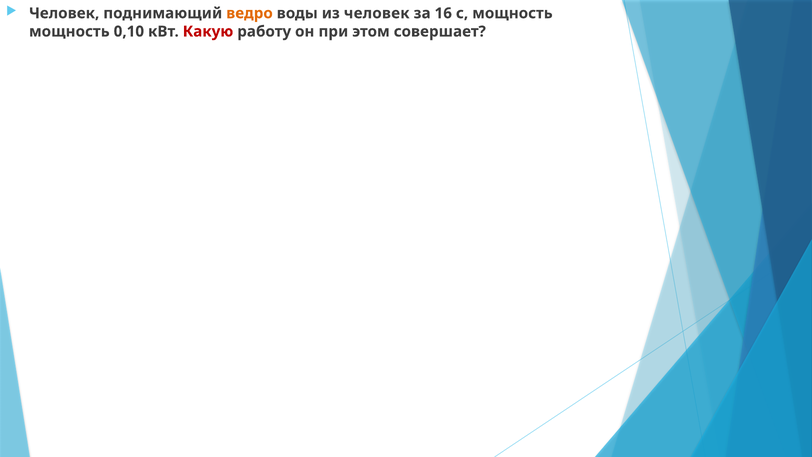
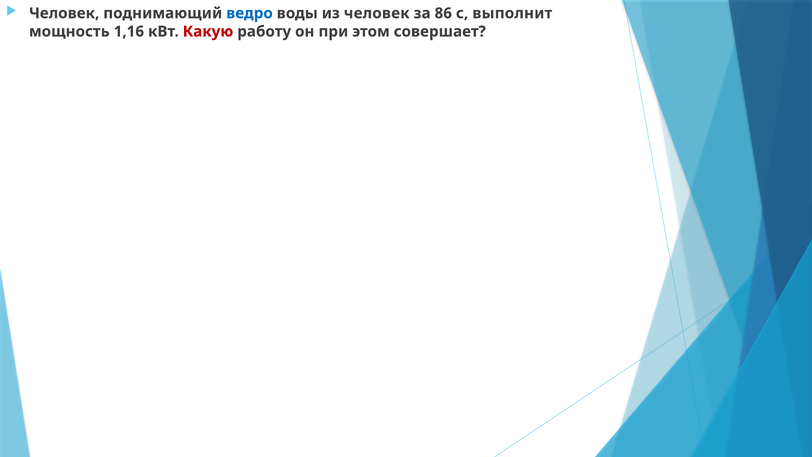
ведро colour: orange -> blue (249, 13)
16: 16 -> 86 (443, 13)
с мощность: мощность -> выполнит (512, 13)
0,10: 0,10 -> 1,16 (129, 32)
